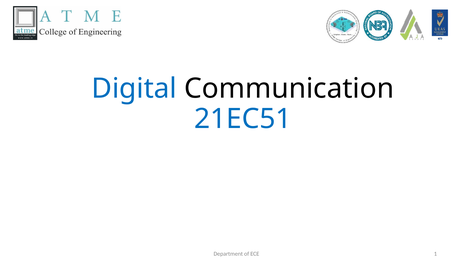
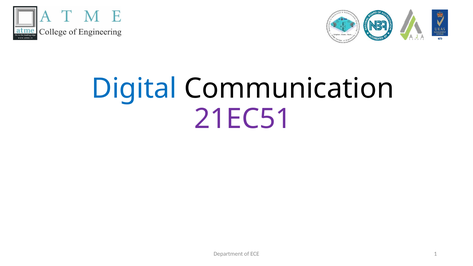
21EC51 colour: blue -> purple (243, 119)
